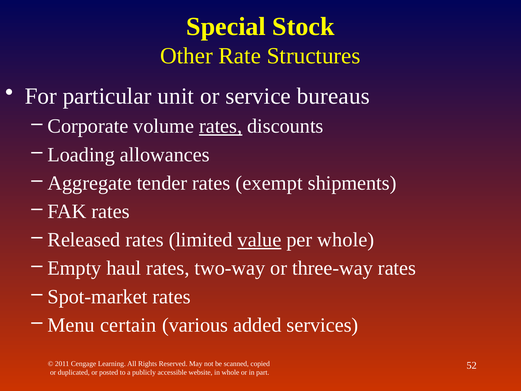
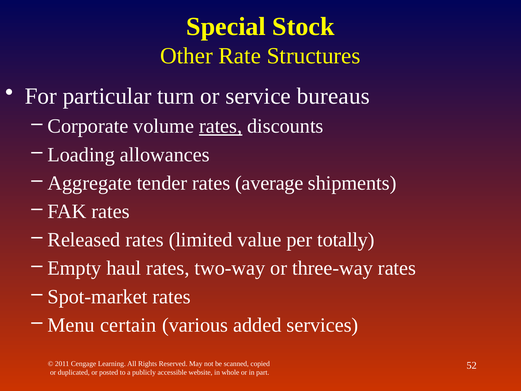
unit: unit -> turn (176, 96)
exempt: exempt -> average (269, 183)
value underline: present -> none (260, 240)
per whole: whole -> totally (346, 240)
